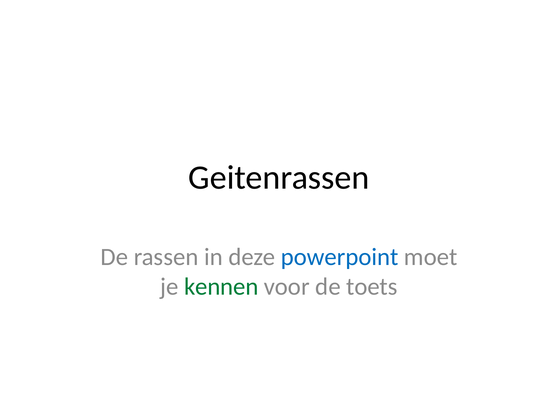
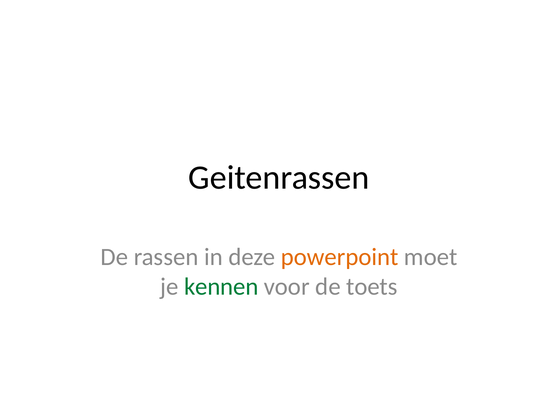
powerpoint colour: blue -> orange (340, 257)
